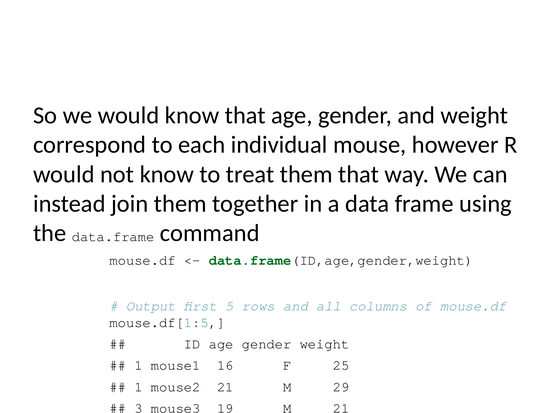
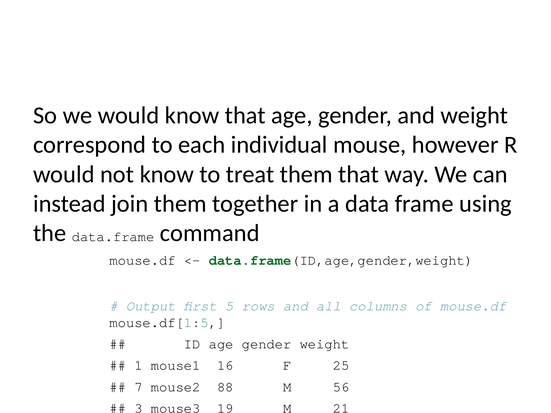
1: 1 -> 7 (139, 387)
mouse2 21: 21 -> 88 (225, 387)
29: 29 -> 56 (341, 387)
